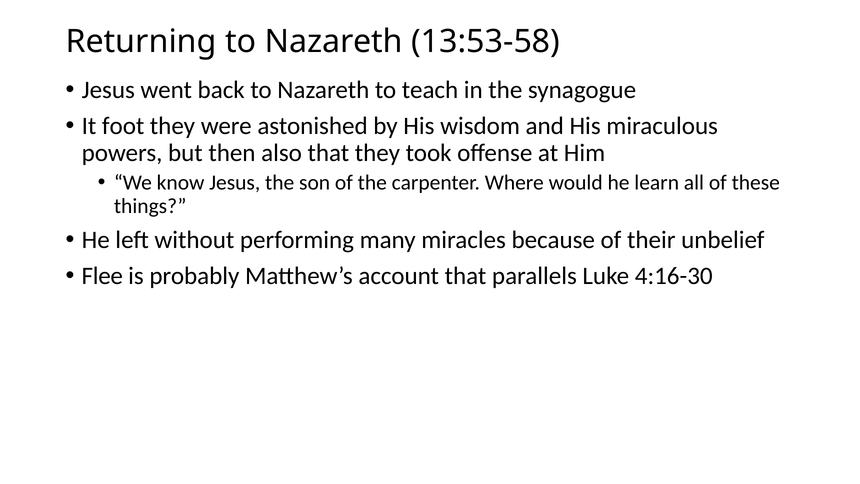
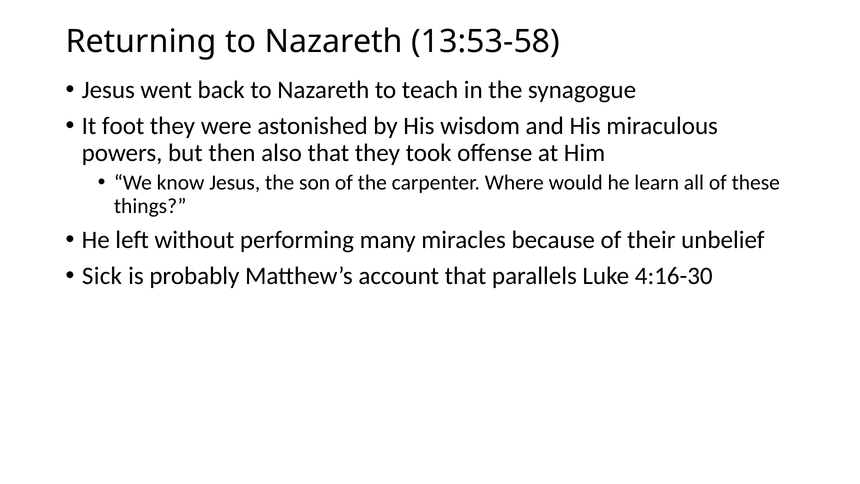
Flee: Flee -> Sick (102, 276)
